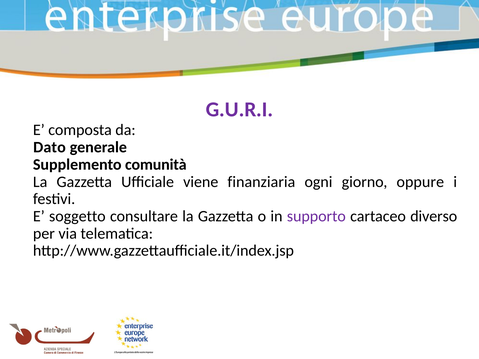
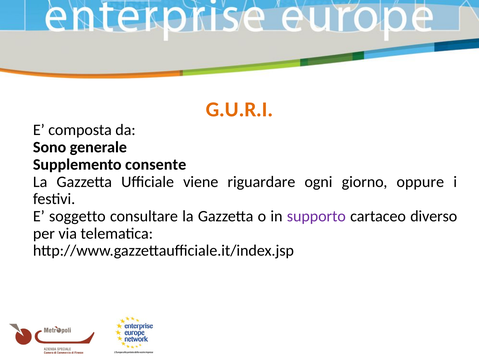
G.U.R.I colour: purple -> orange (239, 109)
Dato: Dato -> Sono (50, 147)
comunità: comunità -> consente (156, 165)
finanziaria: finanziaria -> riguardare (261, 182)
